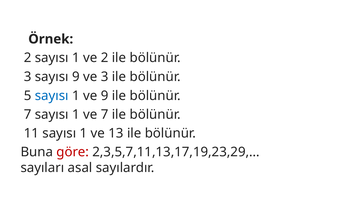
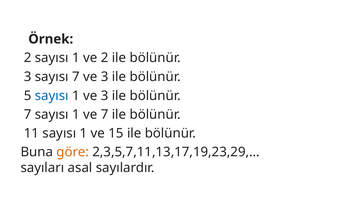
sayısı 9: 9 -> 7 (76, 77)
1 ve 9: 9 -> 3 (105, 96)
13: 13 -> 15 (116, 133)
göre colour: red -> orange (73, 152)
